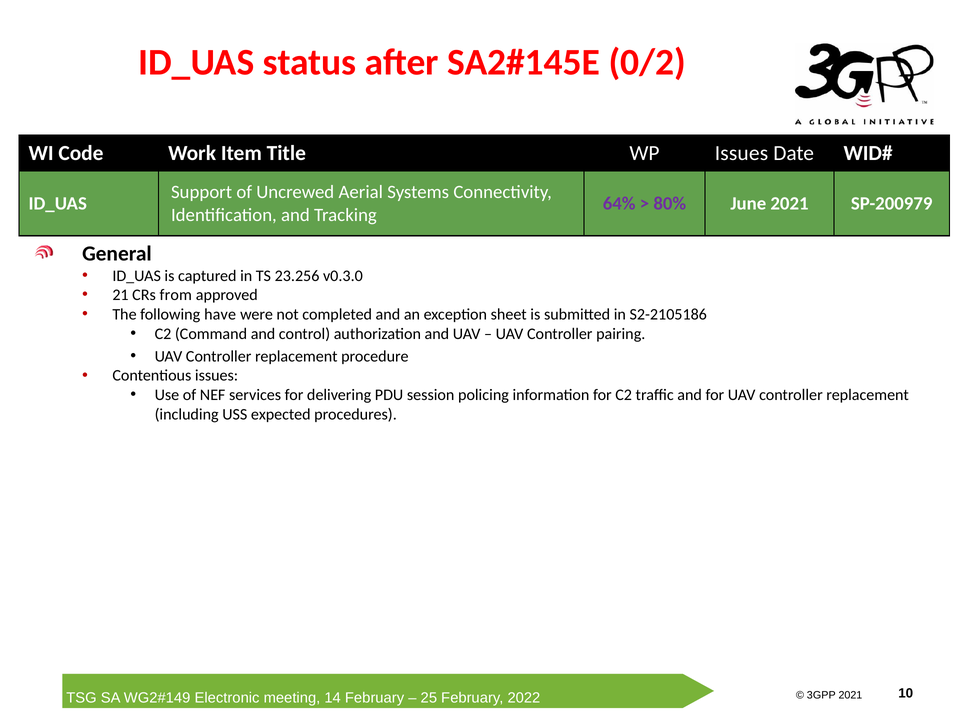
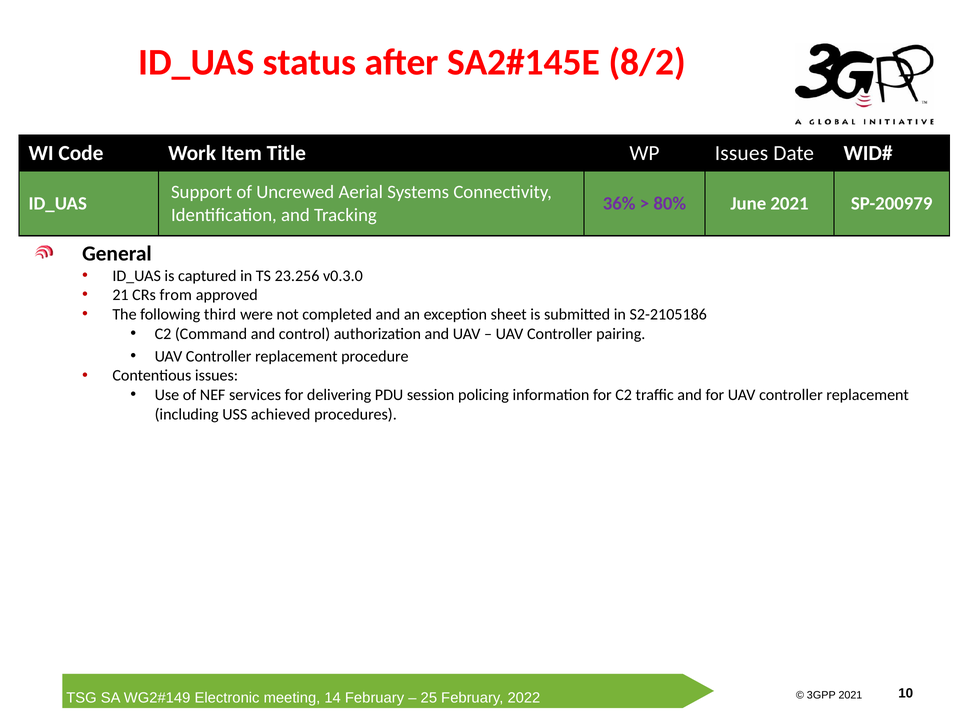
0/2: 0/2 -> 8/2 (647, 62)
64%: 64% -> 36% (619, 203)
have: have -> third (220, 314)
expected: expected -> achieved (281, 414)
